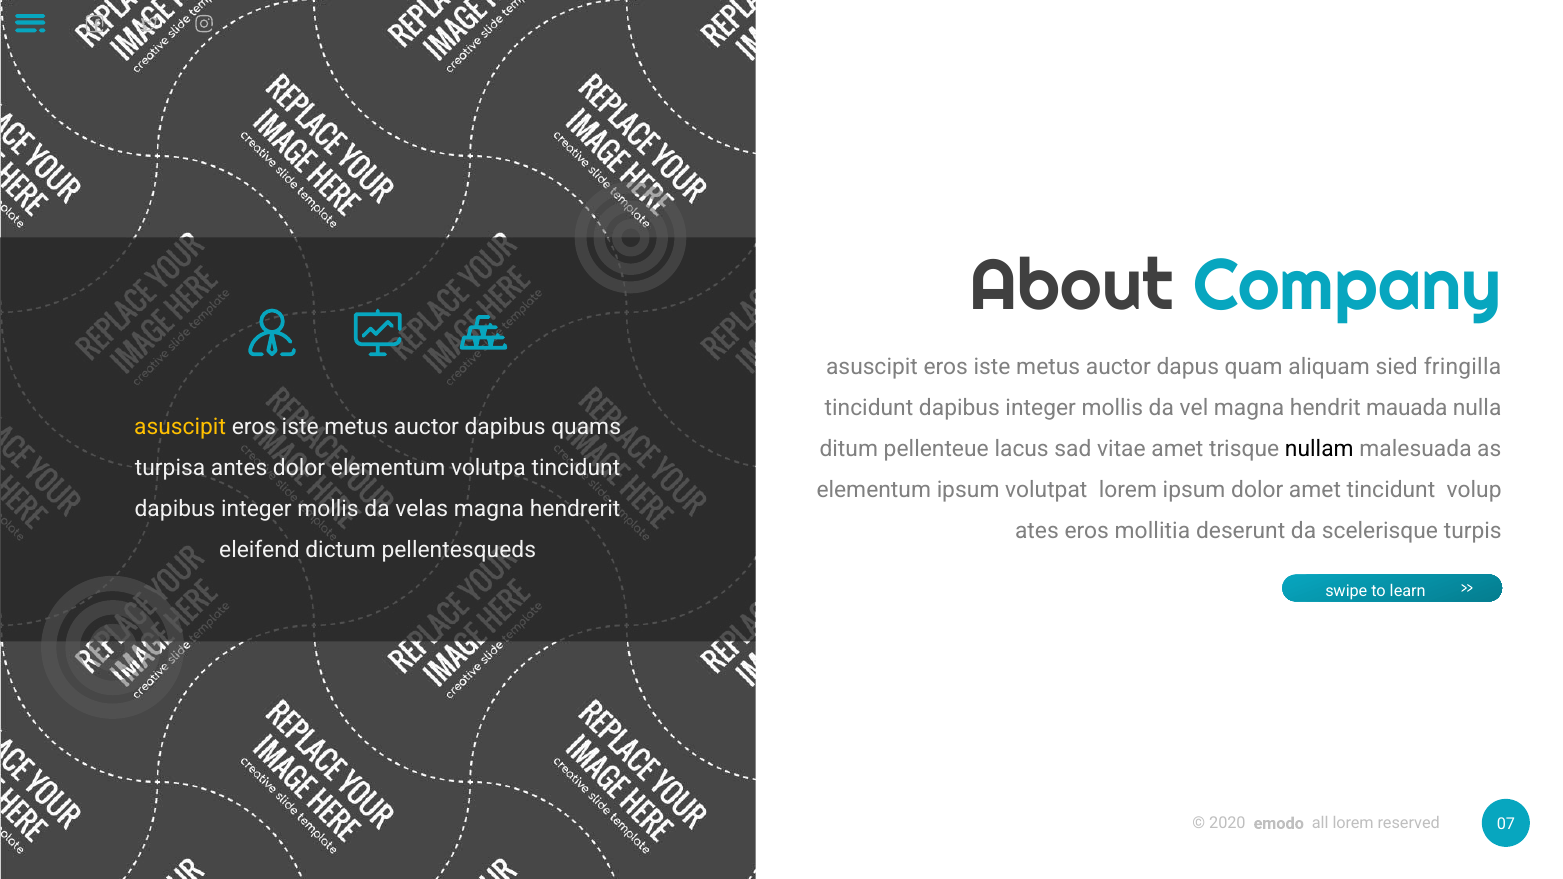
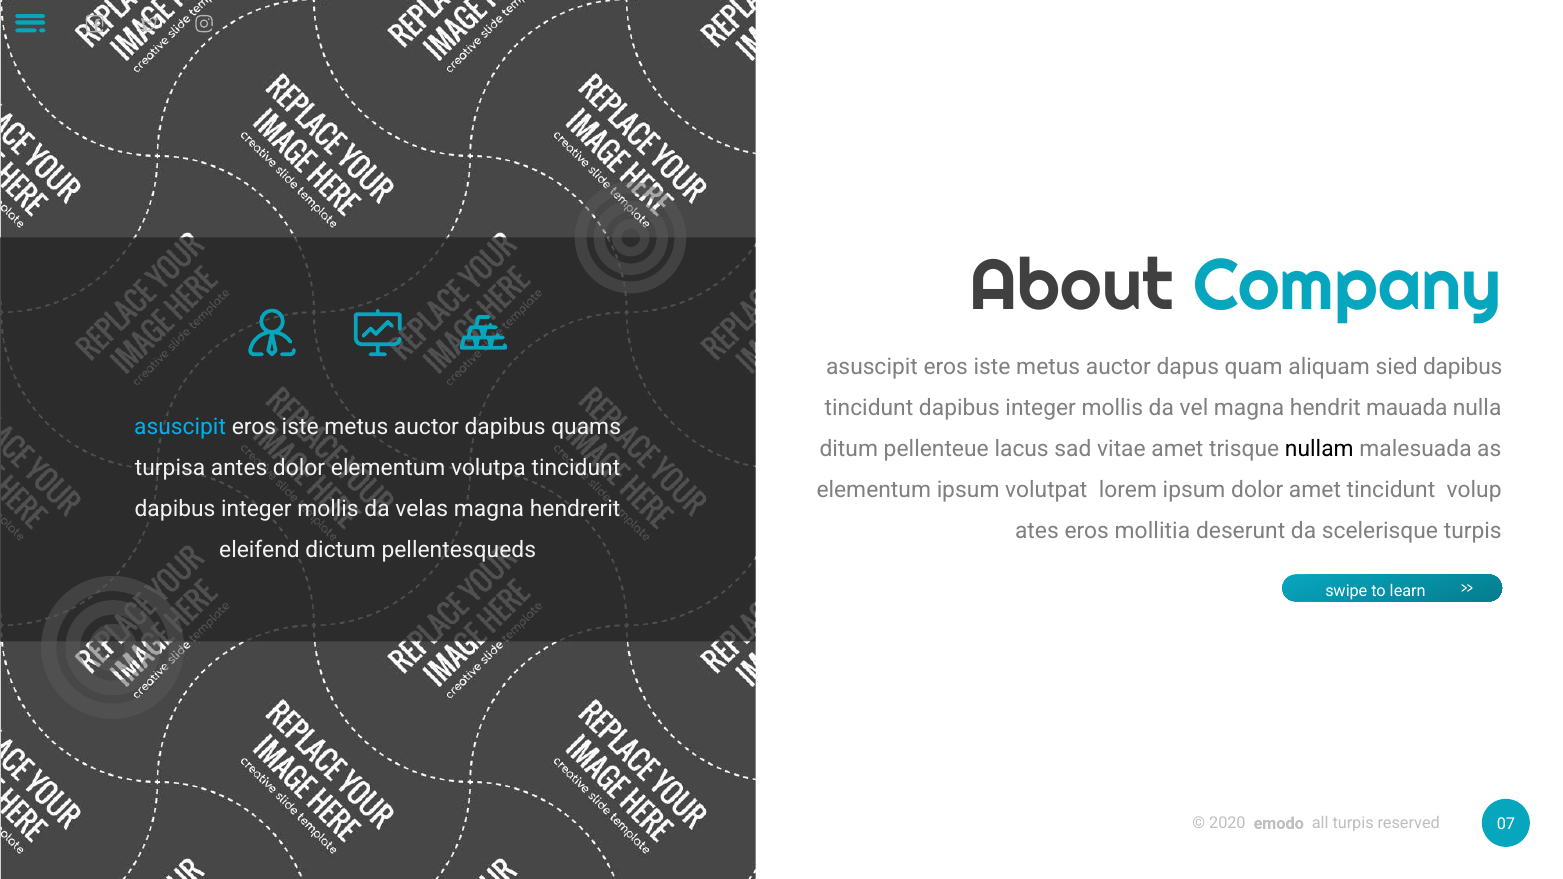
sied fringilla: fringilla -> dapibus (1463, 367)
asuscipit colour: yellow -> light blue (180, 427)
all lorem: lorem -> turpis (1353, 823)
